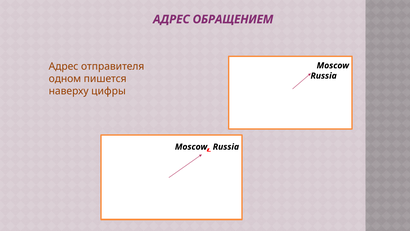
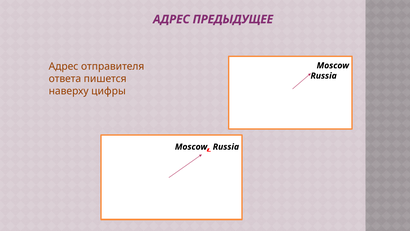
ОБРАЩЕНИЕМ: ОБРАЩЕНИЕМ -> ПРЕДЫДУЩЕЕ (233, 19)
одном: одном -> ответа (65, 79)
